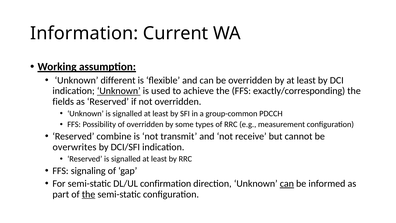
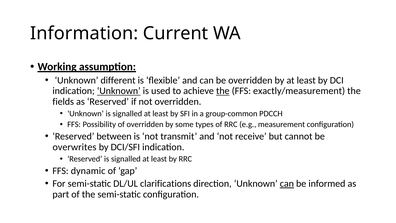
the underline: none -> present (223, 91)
exactly/corresponding: exactly/corresponding -> exactly/measurement (299, 91)
combine: combine -> between (114, 136)
signaling: signaling -> dynamic (88, 171)
confirmation: confirmation -> clarifications (166, 183)
the underline: present -> none (89, 194)
